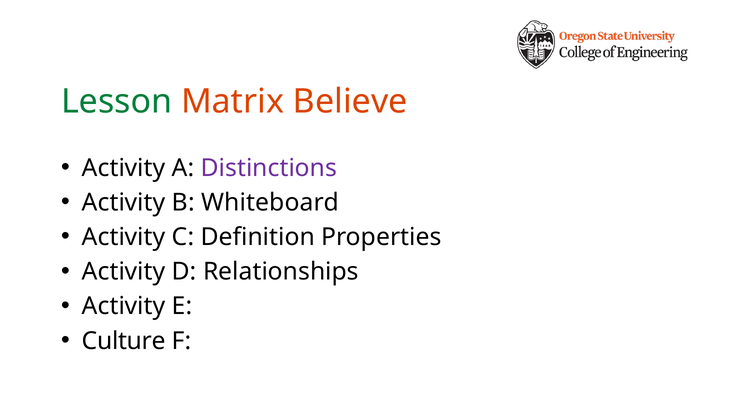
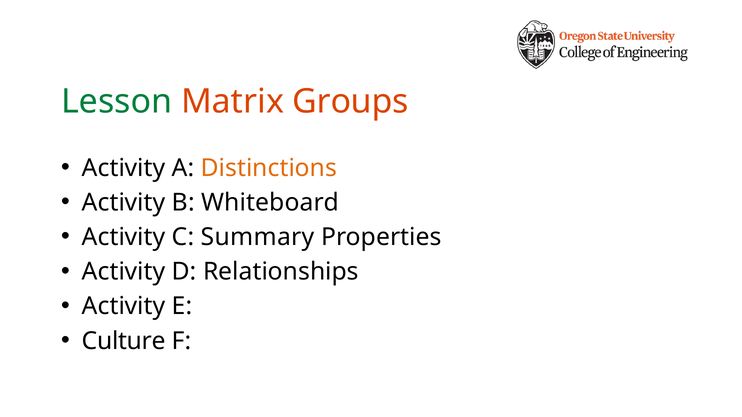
Believe: Believe -> Groups (350, 102)
Distinctions colour: purple -> orange (269, 168)
Definition: Definition -> Summary (258, 237)
